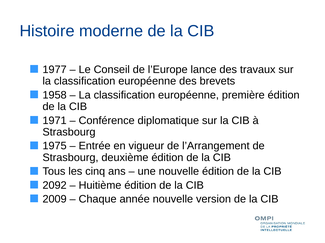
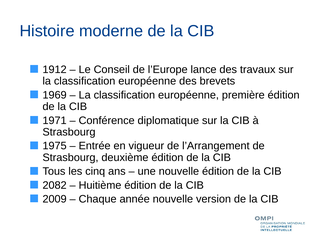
1977: 1977 -> 1912 (55, 70)
1958: 1958 -> 1969 (55, 95)
2092: 2092 -> 2082 (55, 186)
